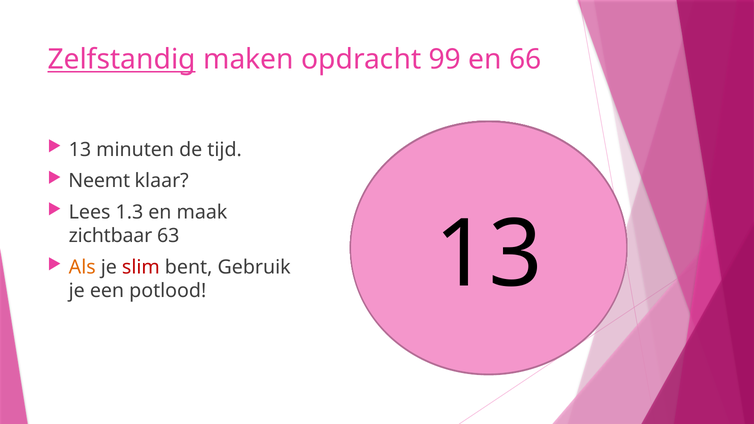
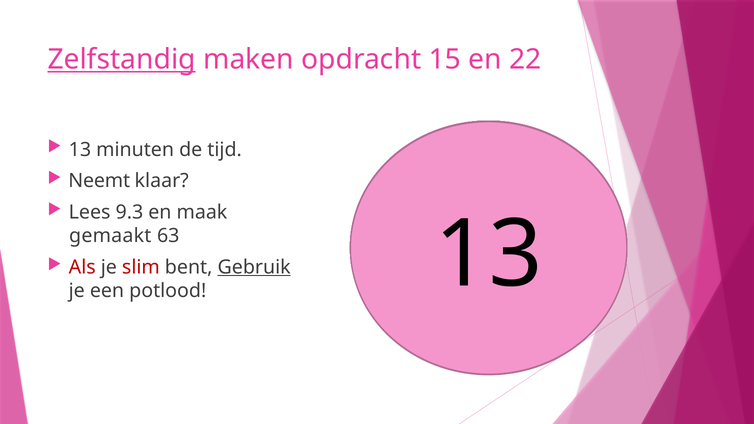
99: 99 -> 15 (445, 59)
66: 66 -> 22 (525, 59)
1.3: 1.3 -> 9.3 (129, 212)
zichtbaar: zichtbaar -> gemaakt (110, 236)
Als colour: orange -> red (82, 267)
Gebruik underline: none -> present (254, 267)
